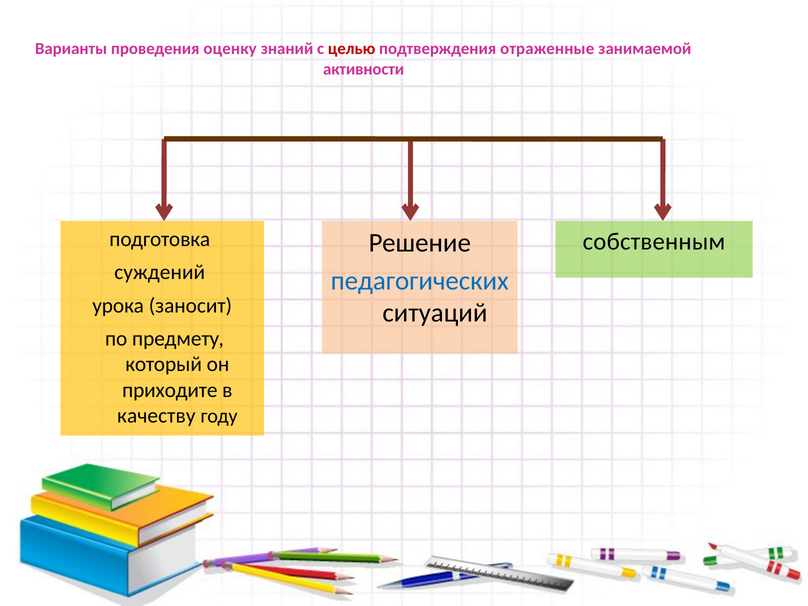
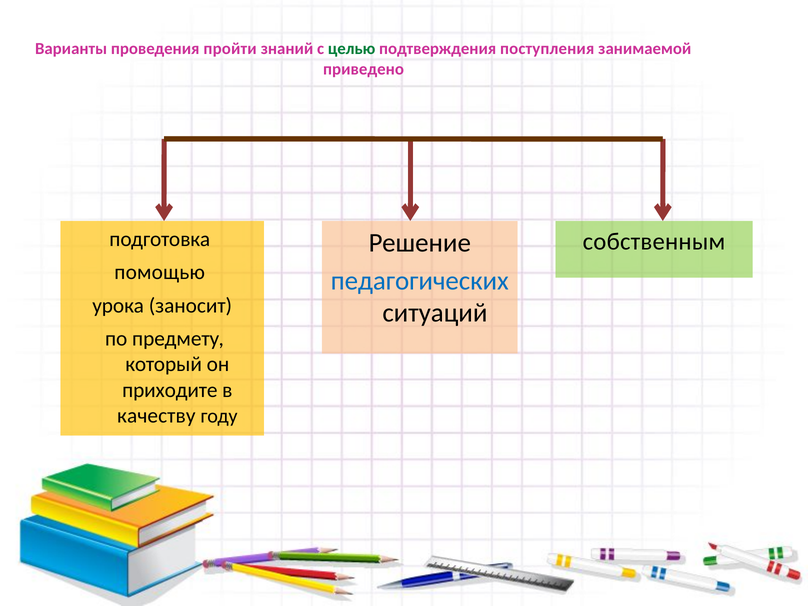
оценку: оценку -> пройти (230, 49)
целью colour: red -> green (352, 49)
отраженные: отраженные -> поступления (547, 49)
активности: активности -> приведено (364, 69)
суждений: суждений -> помощью (160, 272)
